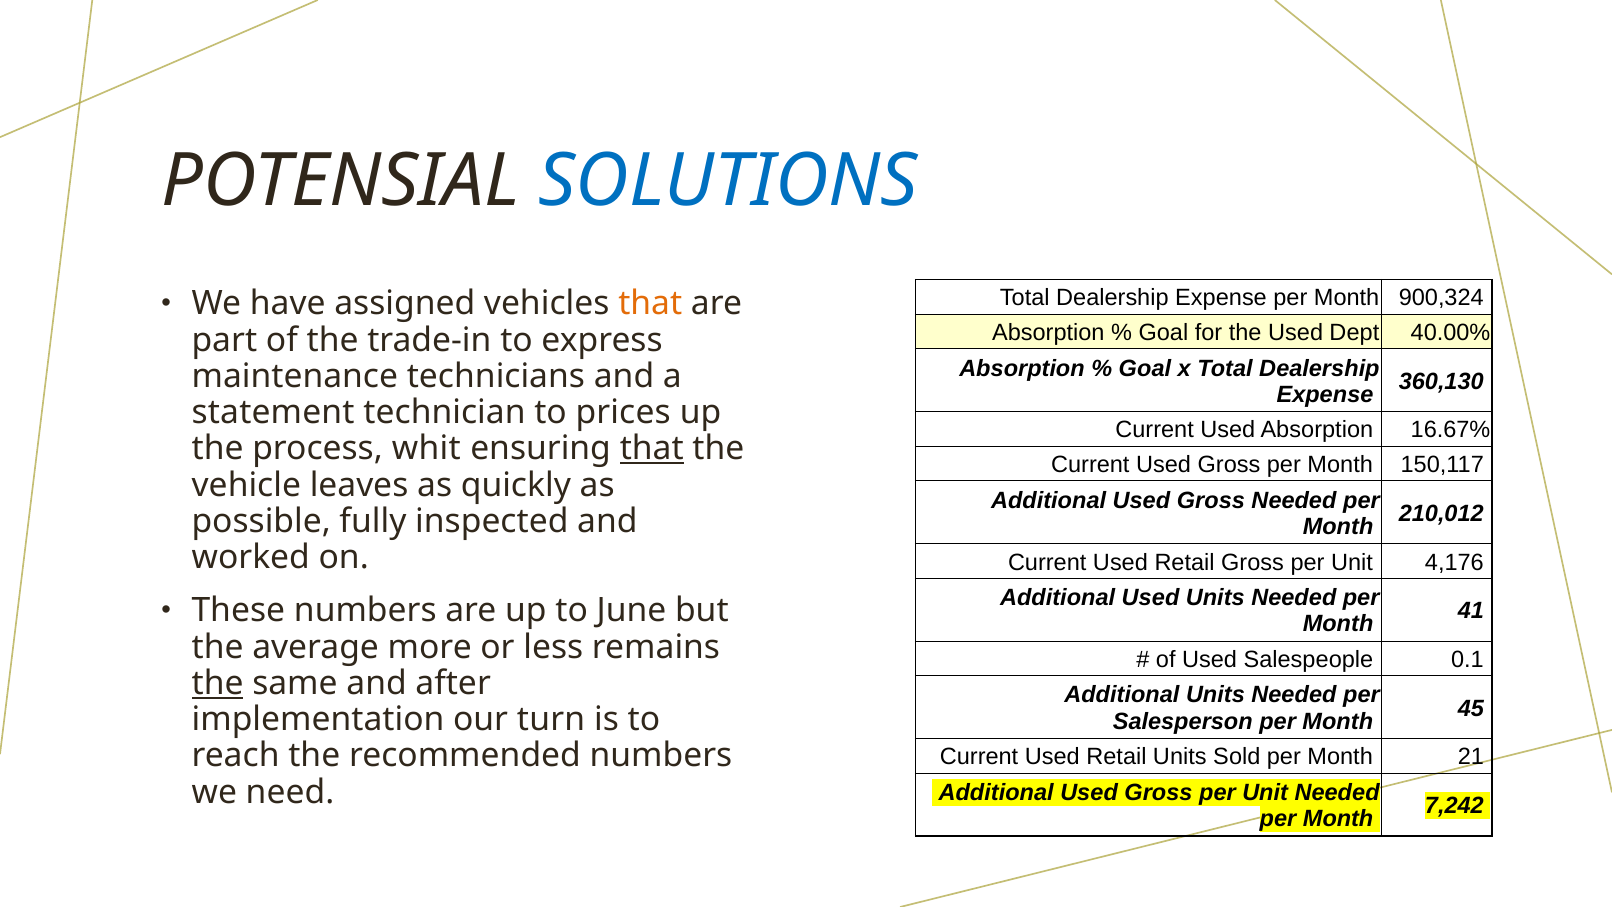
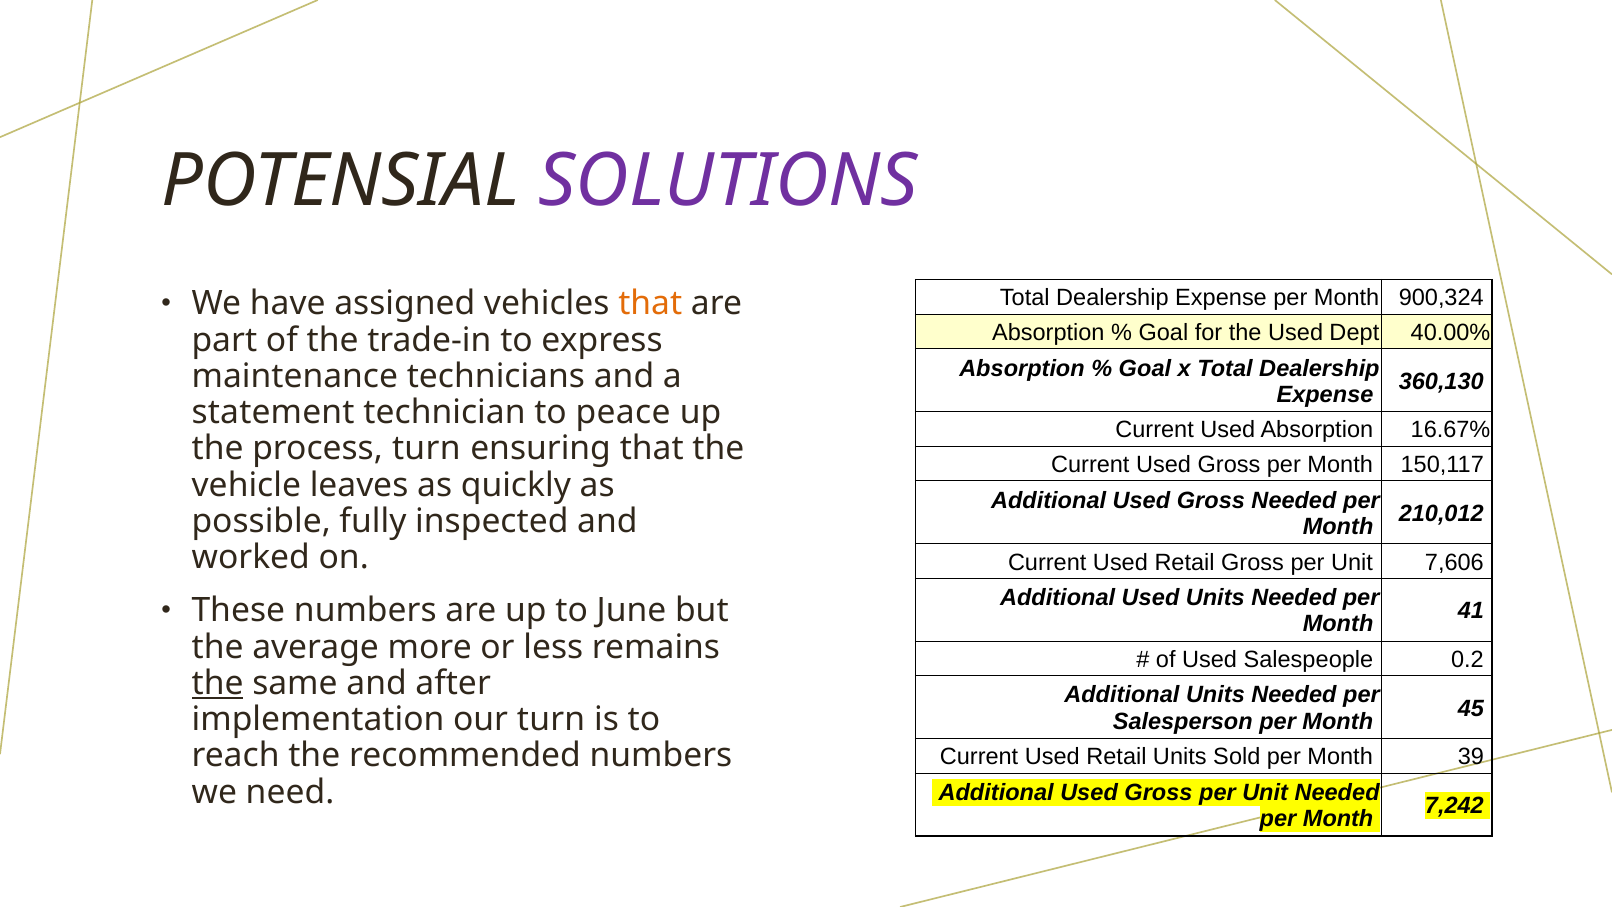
SOLUTIONS colour: blue -> purple (728, 182)
prices: prices -> peace (623, 412)
process whit: whit -> turn (426, 449)
that underline: present -> none (652, 449)
4,176: 4,176 -> 7,606 (1454, 562)
0.1: 0.1 -> 0.2 (1467, 660)
21: 21 -> 39 (1471, 757)
